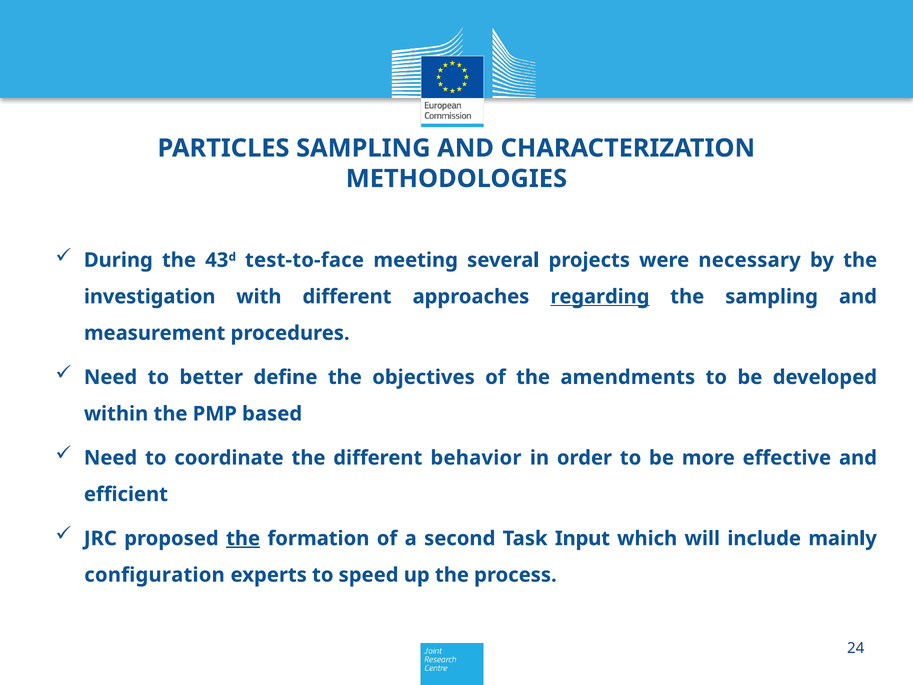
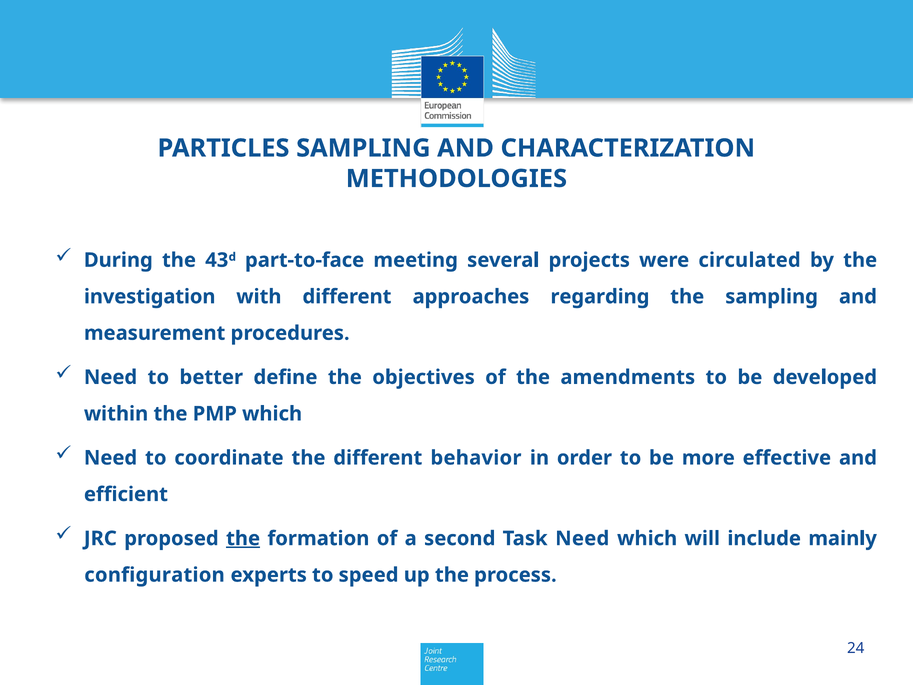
test-to-face: test-to-face -> part-to-face (305, 260)
necessary: necessary -> circulated (750, 260)
regarding underline: present -> none (600, 297)
PMP based: based -> which (272, 414)
Task Input: Input -> Need (582, 538)
